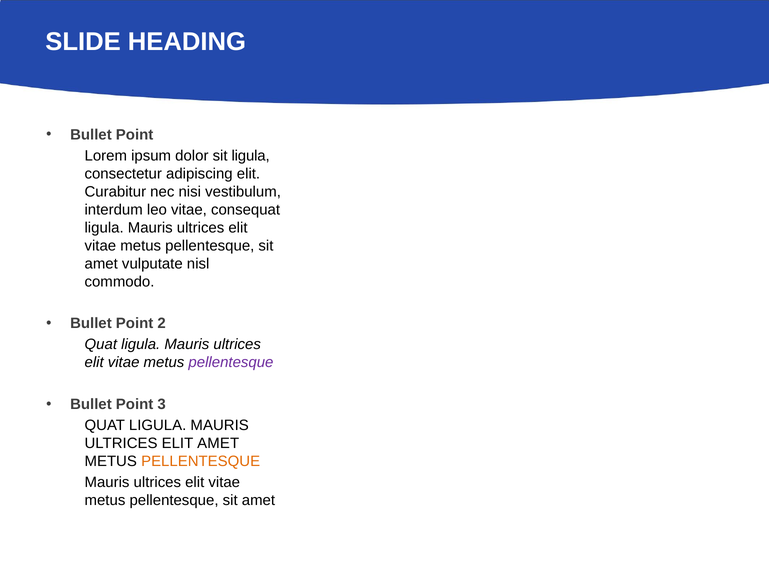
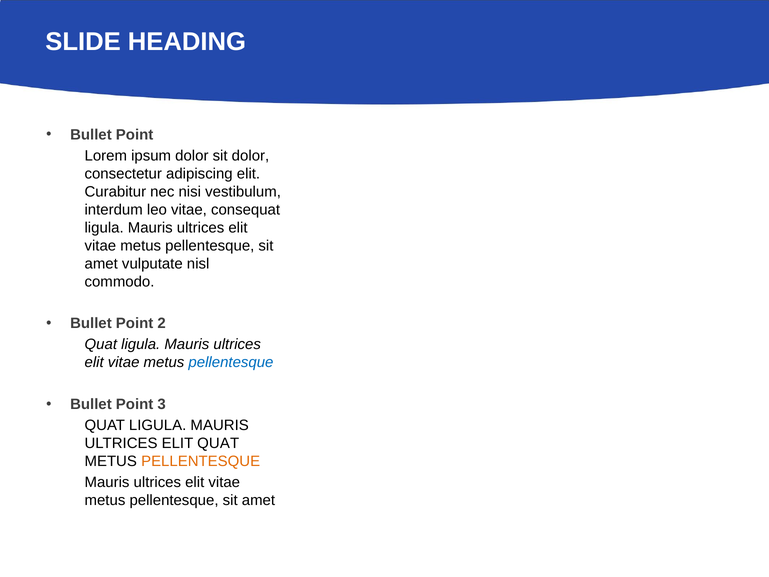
sit ligula: ligula -> dolor (250, 156)
pellentesque colour: purple -> blue (231, 362)
ELIT AMET: AMET -> QUAT (218, 443)
